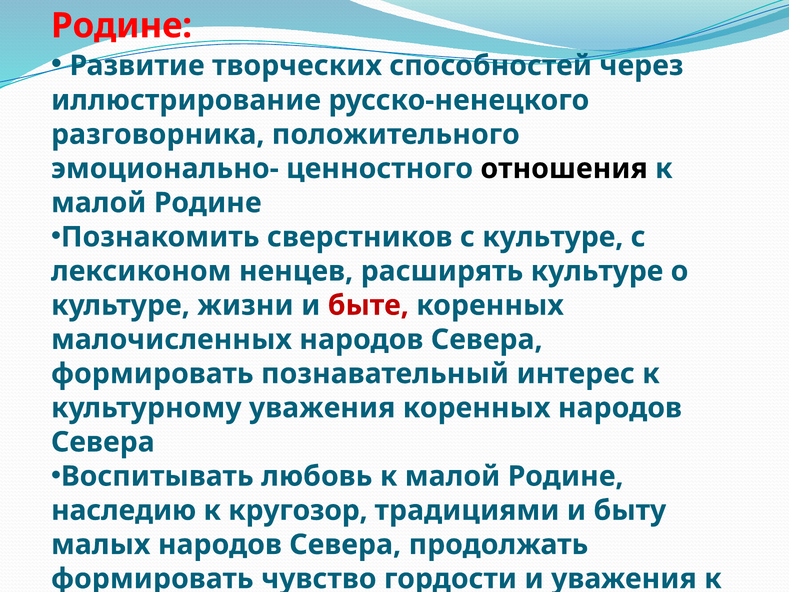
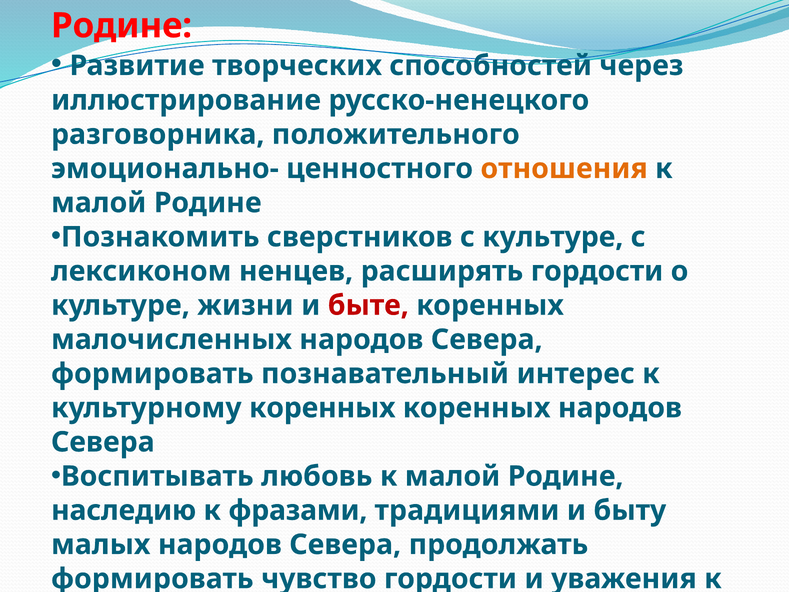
отношения colour: black -> orange (564, 169)
расширять культуре: культуре -> гордости (597, 271)
культурному уважения: уважения -> коренных (322, 408)
кругозор: кругозор -> фразами (298, 510)
